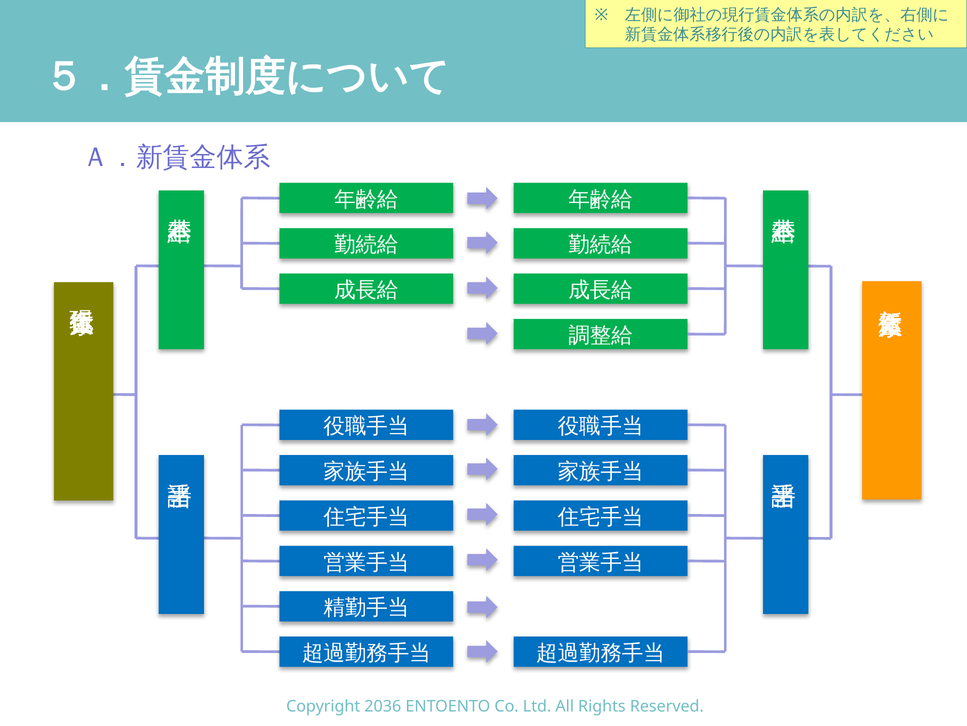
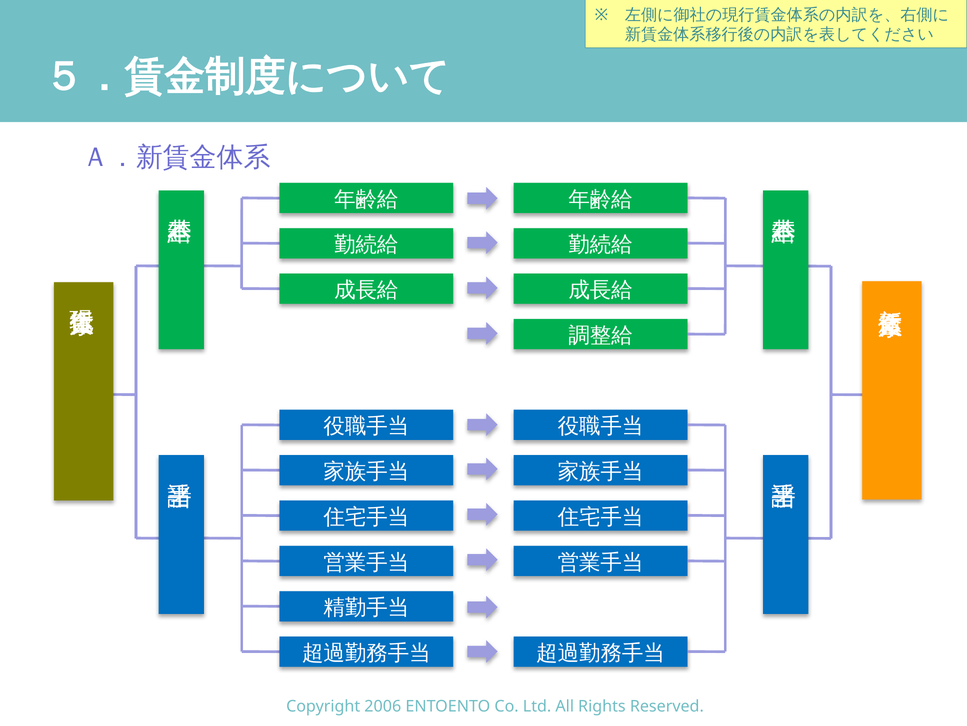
2036: 2036 -> 2006 (383, 706)
